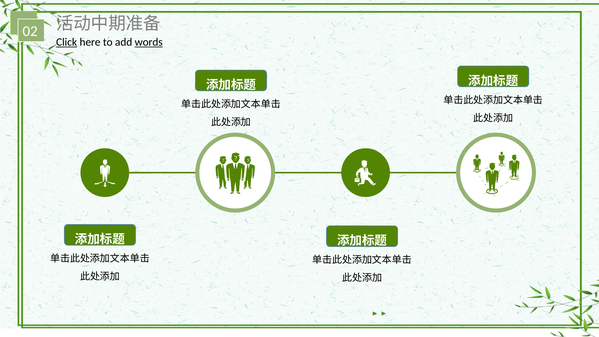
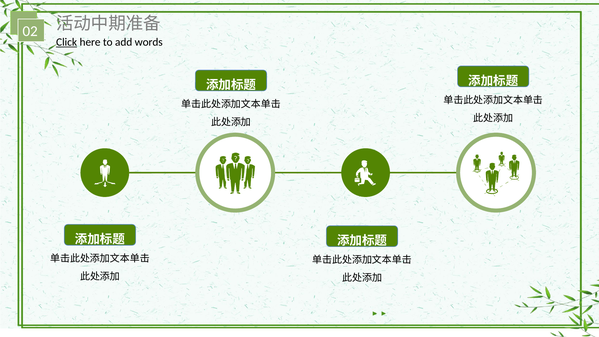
words underline: present -> none (149, 42)
